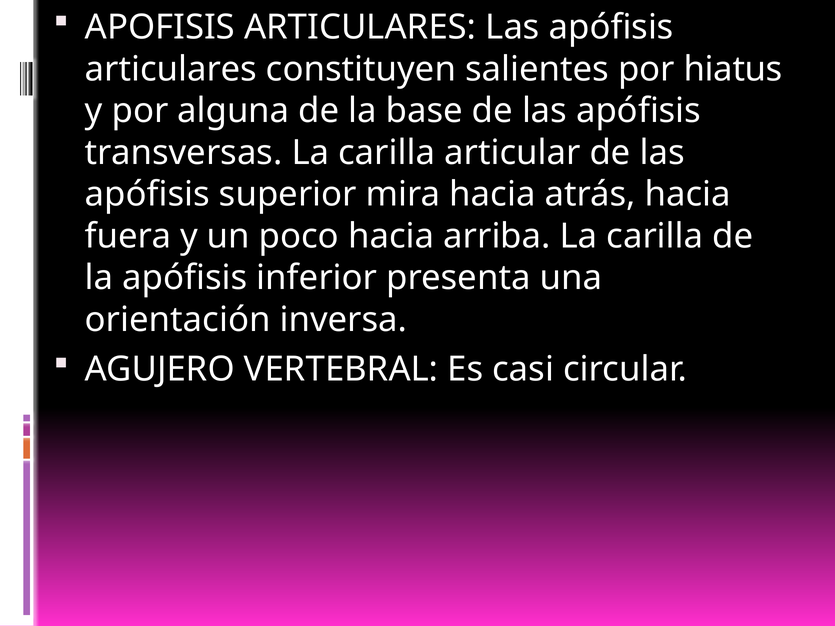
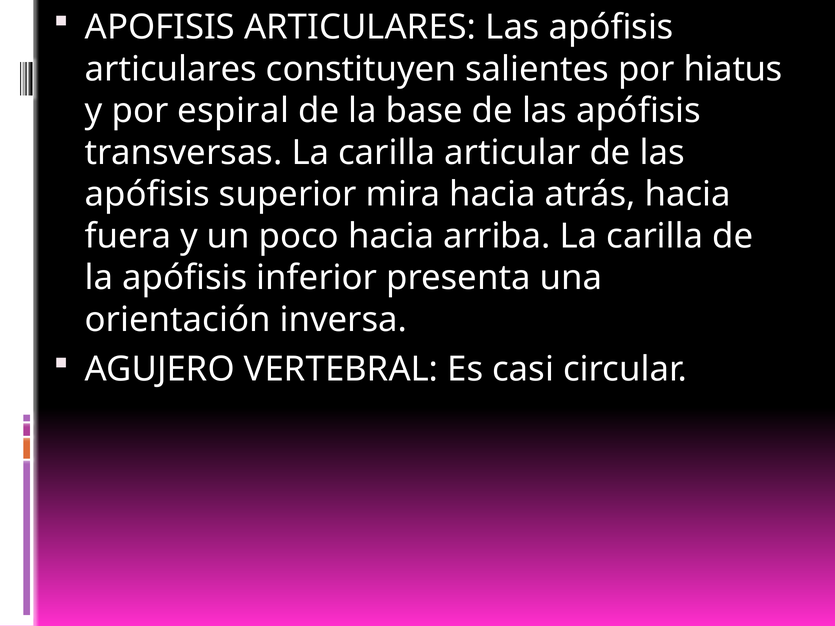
alguna: alguna -> espiral (233, 111)
